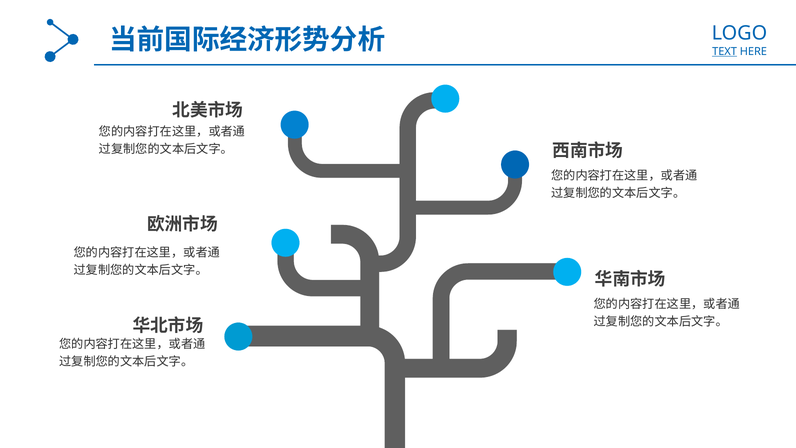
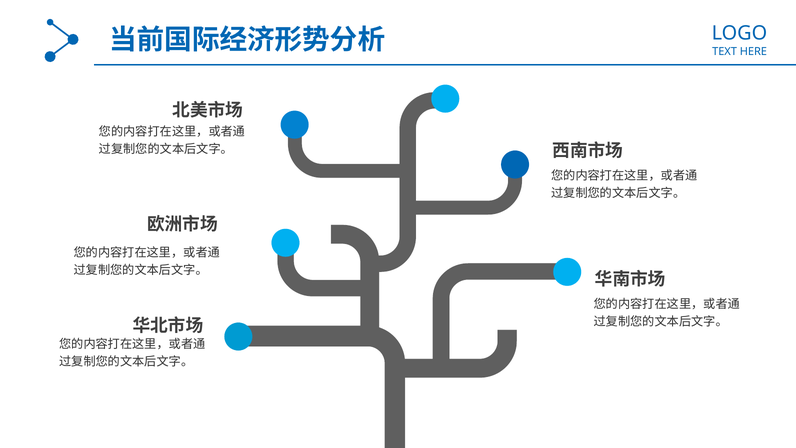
TEXT underline: present -> none (725, 51)
